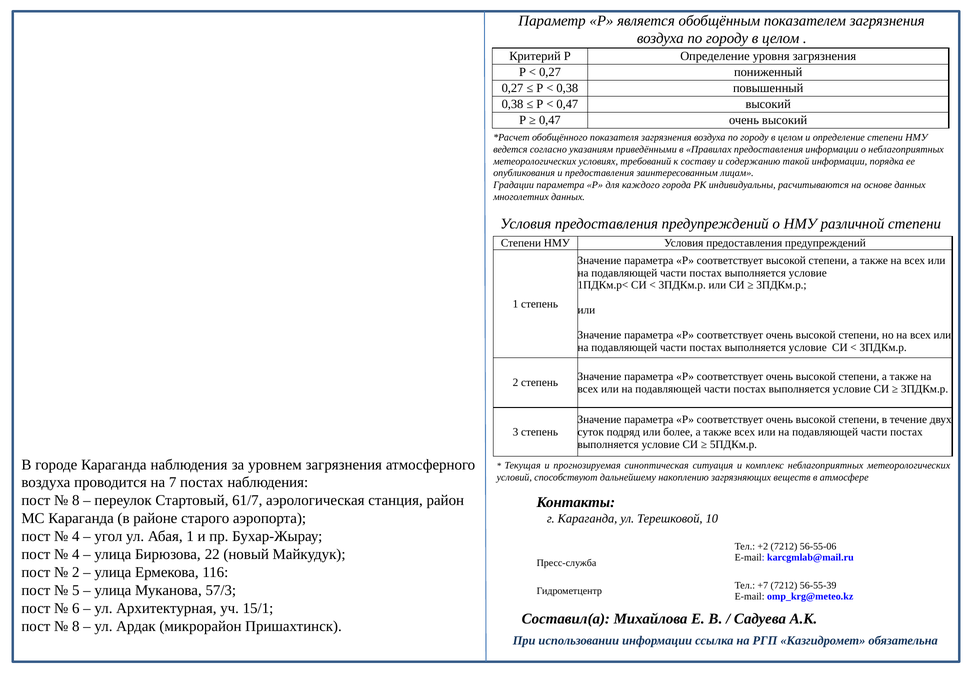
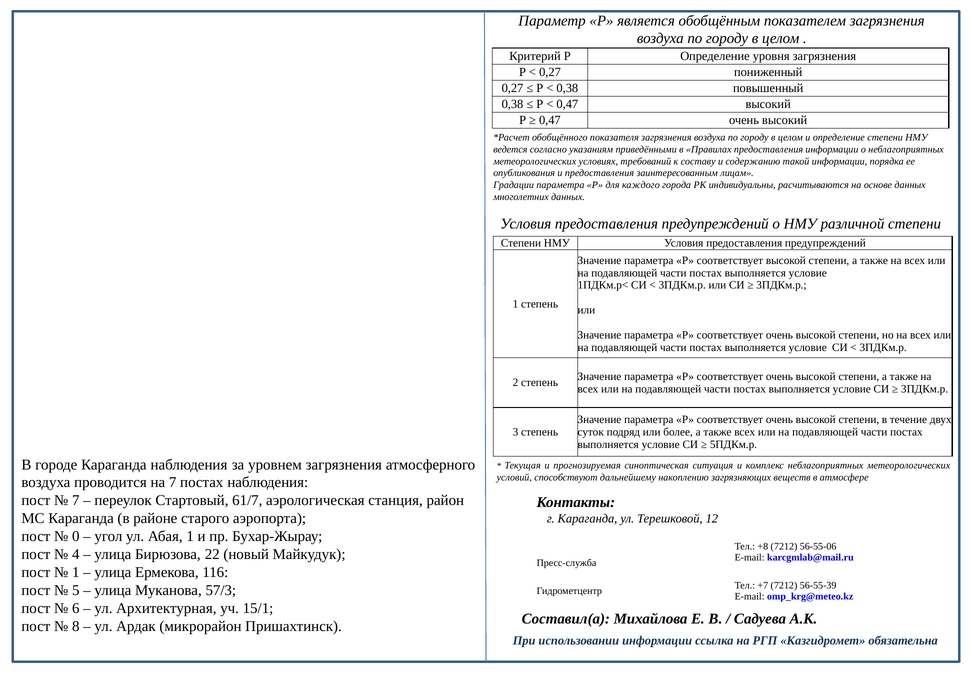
8: 8 -> 7 (76, 500)
10: 10 -> 12 (712, 519)
4: 4 -> 0 (76, 536)
+2: +2 -> +8 (763, 546)
2: 2 -> 1 (76, 572)
